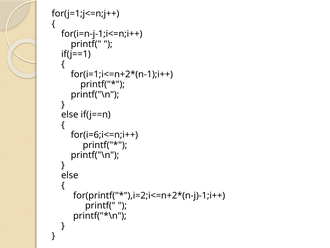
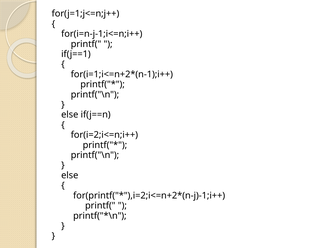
for(i=6;i<=n;i++: for(i=6;i<=n;i++ -> for(i=2;i<=n;i++ (104, 135)
